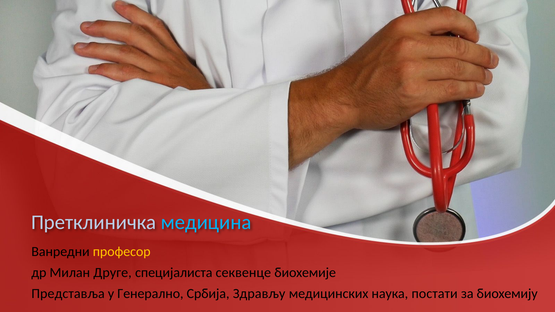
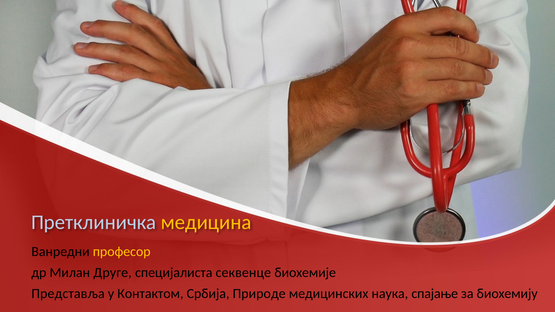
медицина colour: light blue -> yellow (206, 222)
Генерално: Генерално -> Контактом (150, 294)
Здрављу: Здрављу -> Природе (259, 294)
постати: постати -> спајање (435, 294)
